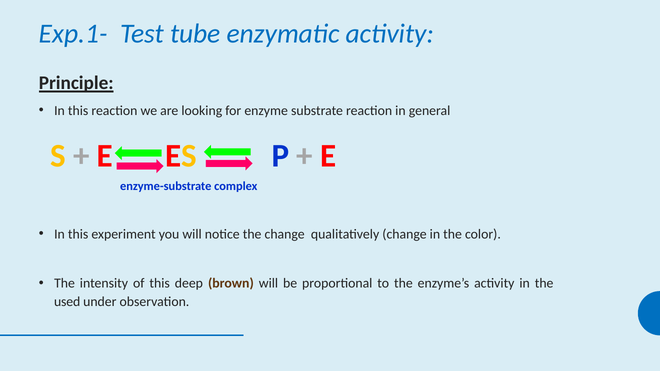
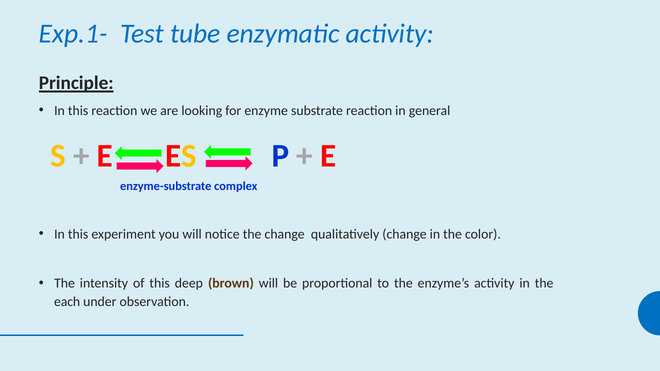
used: used -> each (67, 302)
